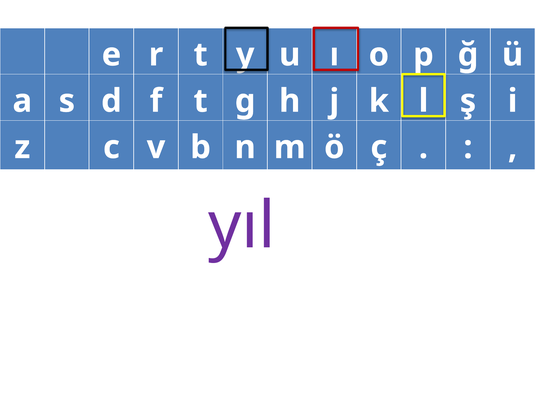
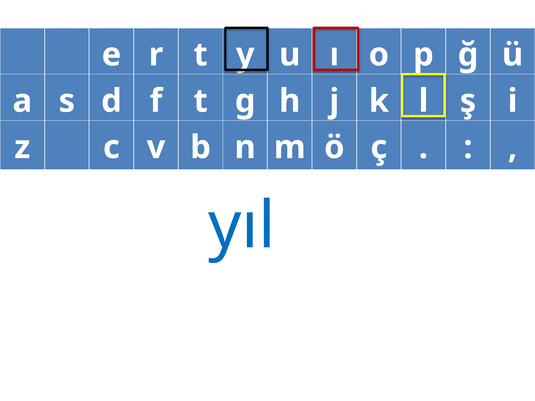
yıl colour: purple -> blue (242, 226)
